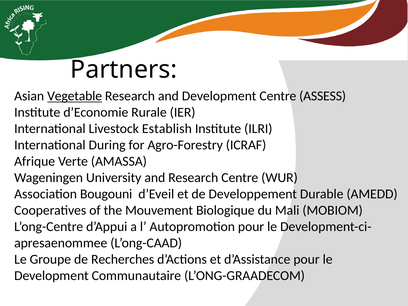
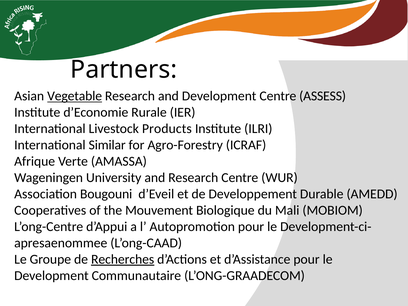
Establish: Establish -> Products (167, 129)
During: During -> Similar (107, 145)
Recherches underline: none -> present (123, 259)
